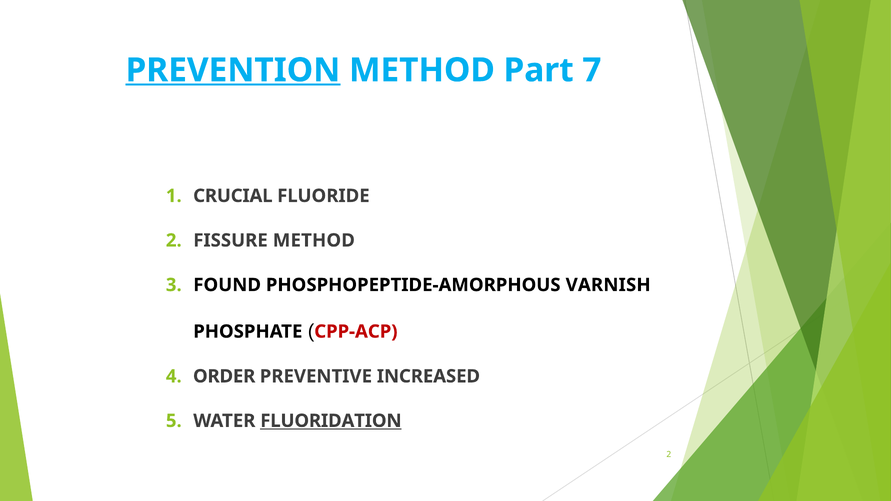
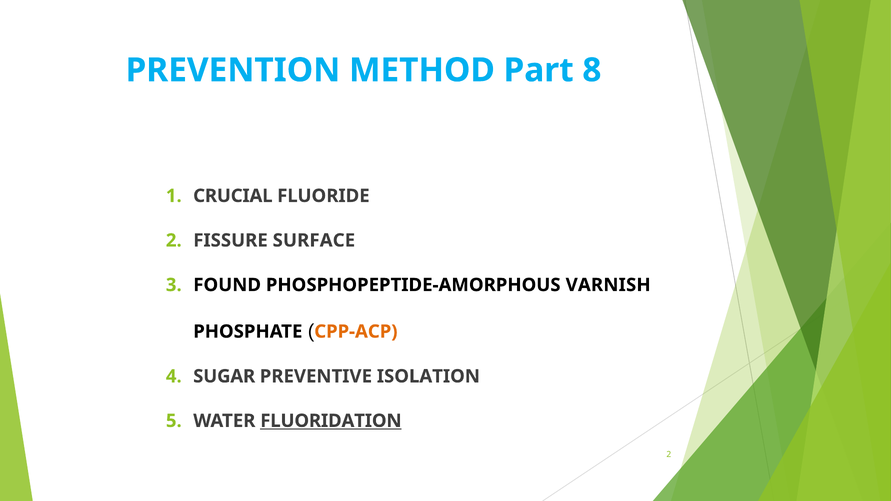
PREVENTION underline: present -> none (233, 70)
7: 7 -> 8 (592, 70)
FISSURE METHOD: METHOD -> SURFACE (314, 241)
CPP-ACP colour: red -> orange (356, 332)
ORDER: ORDER -> SUGAR (224, 376)
INCREASED: INCREASED -> ISOLATION (428, 376)
